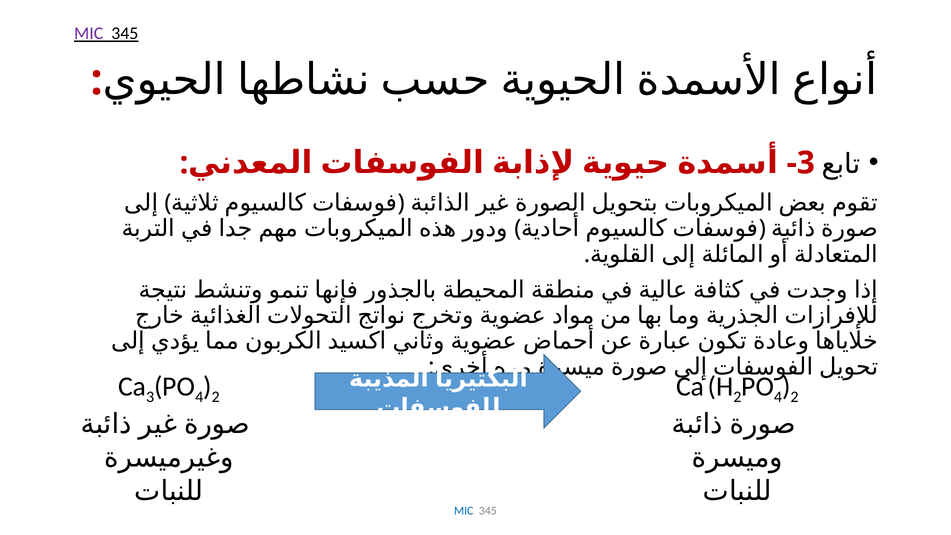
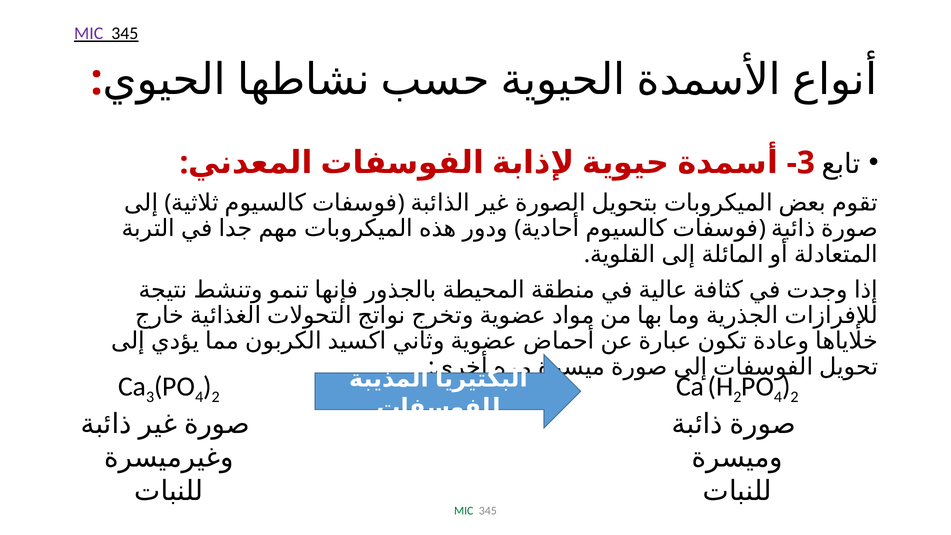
MIC colour: blue -> green (464, 511)
